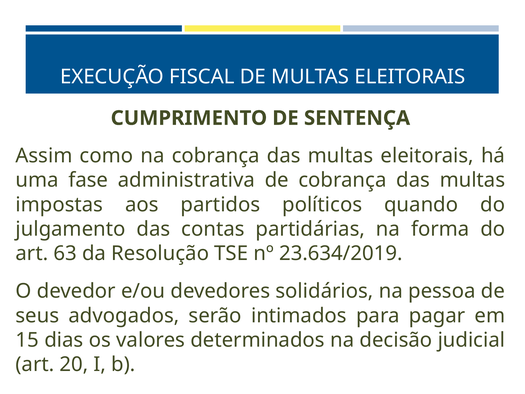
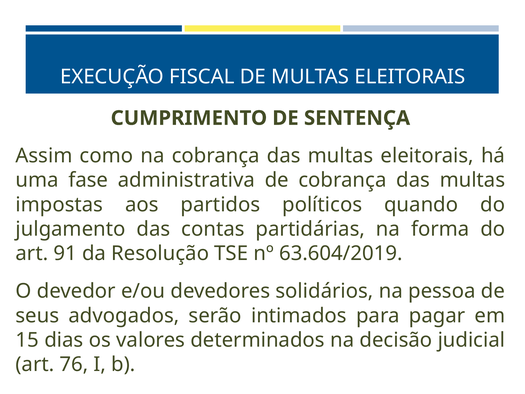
63: 63 -> 91 (65, 253)
23.634/2019: 23.634/2019 -> 63.604/2019 (341, 253)
20: 20 -> 76 (74, 364)
